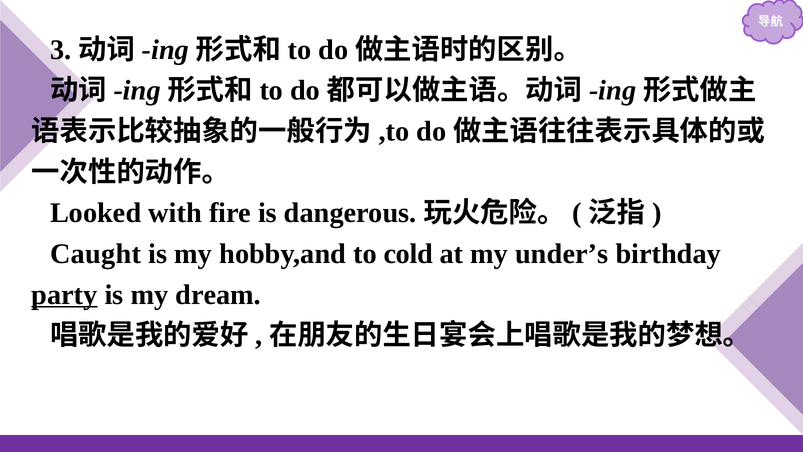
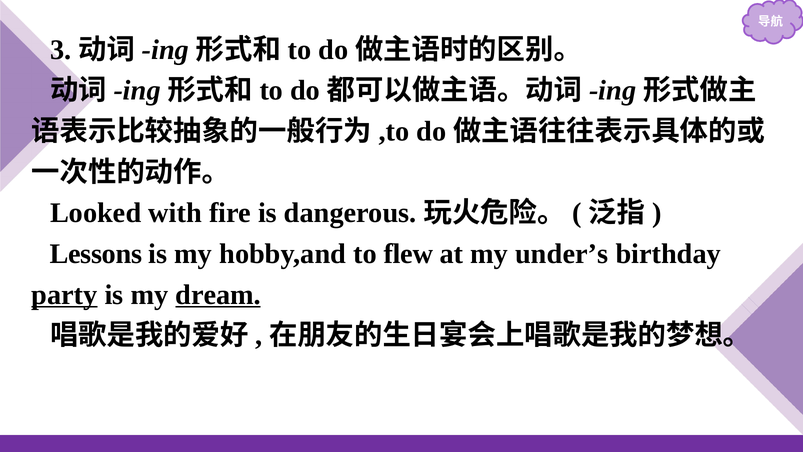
Caught: Caught -> Lessons (96, 254)
cold: cold -> flew (408, 254)
dream underline: none -> present (218, 294)
